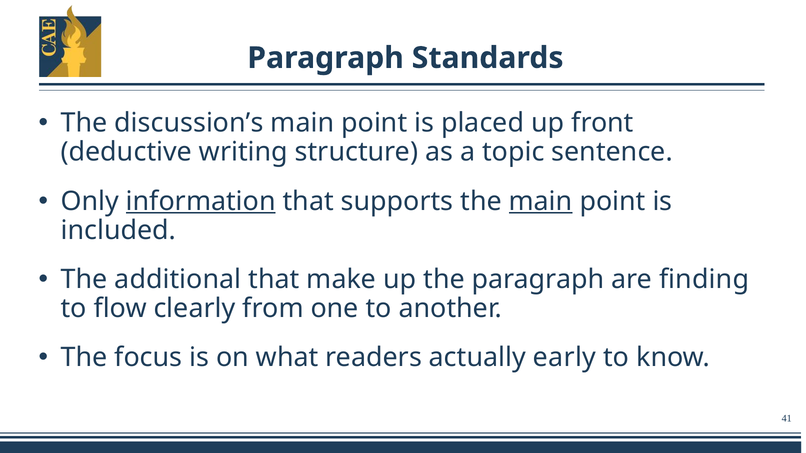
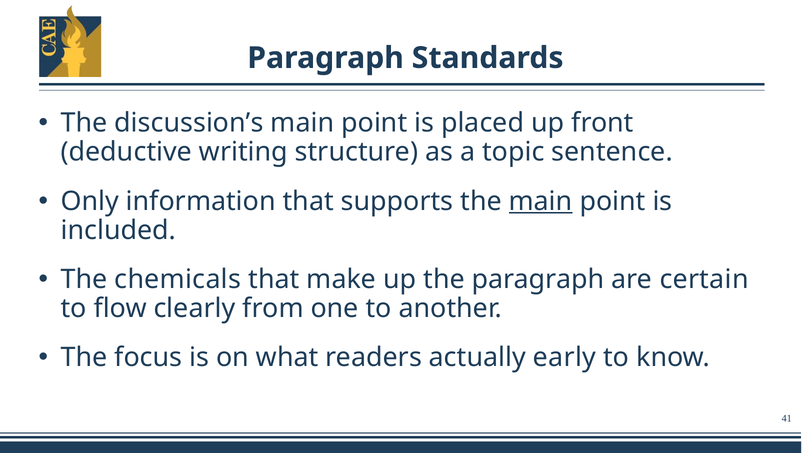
information underline: present -> none (201, 201)
additional: additional -> chemicals (178, 280)
finding: finding -> certain (704, 280)
